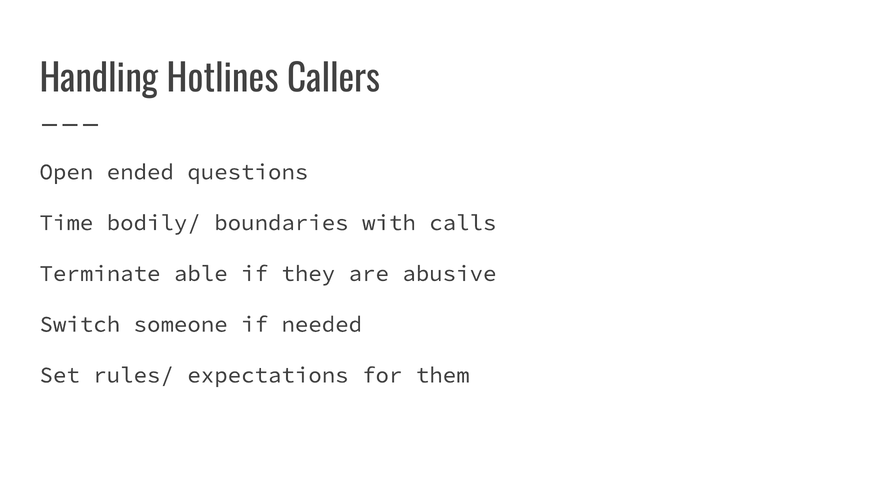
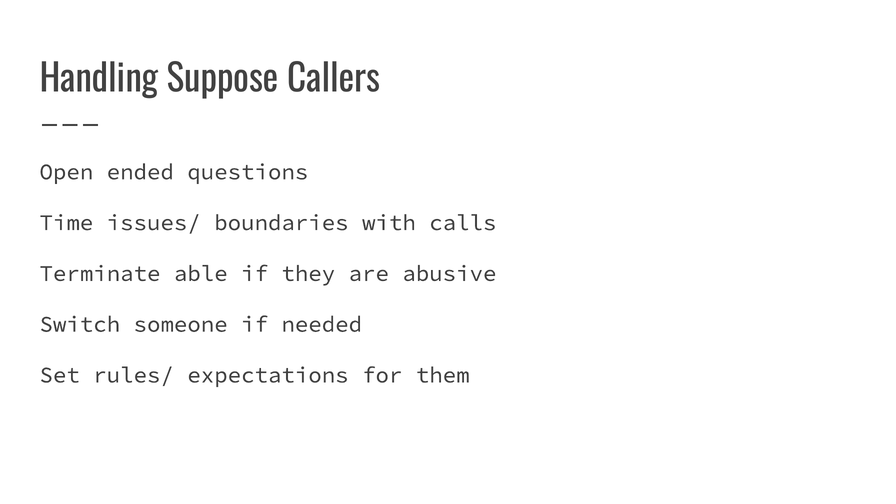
Hotlines: Hotlines -> Suppose (223, 80)
bodily/: bodily/ -> issues/ (154, 223)
